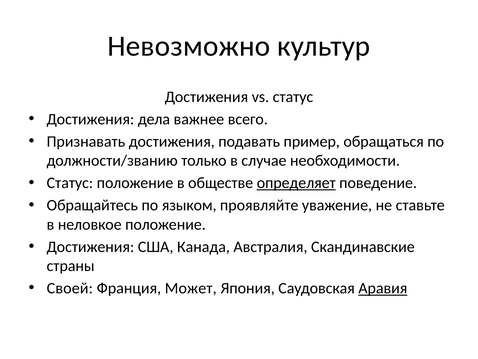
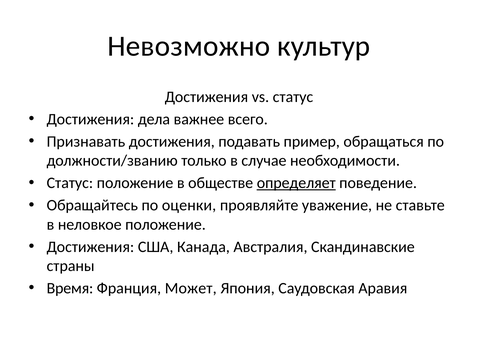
языком: языком -> оценки (189, 205)
Своей: Своей -> Время (70, 288)
Аравия underline: present -> none (383, 288)
